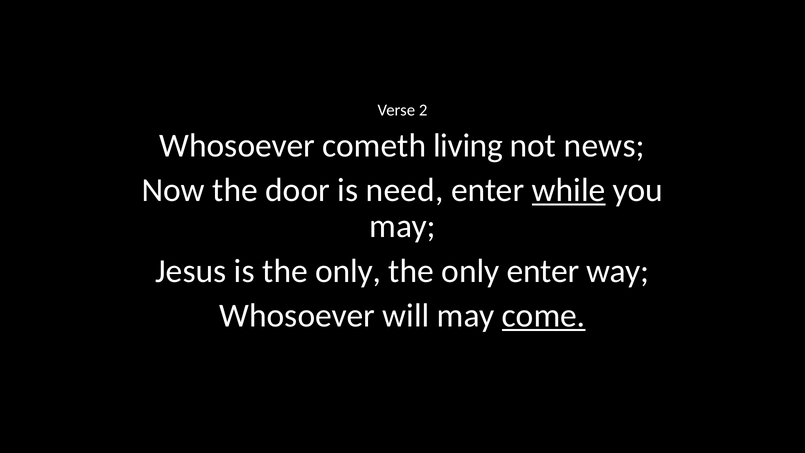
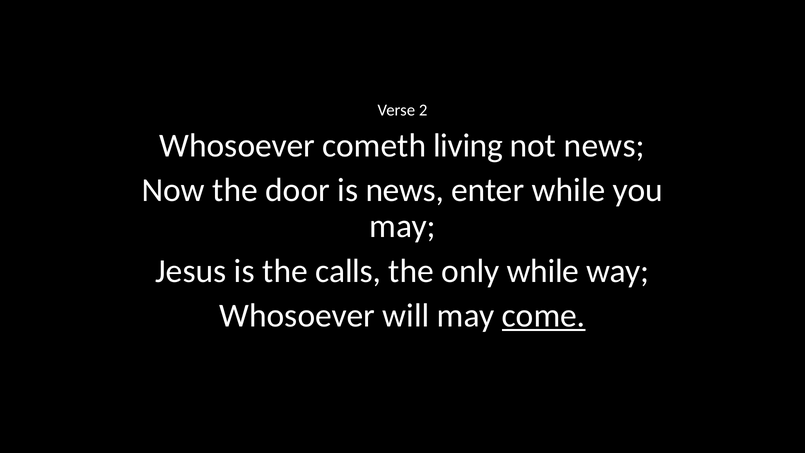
is need: need -> news (405, 190)
while underline: present -> none (569, 190)
is the only: only -> calls (348, 271)
only enter: enter -> while (543, 271)
